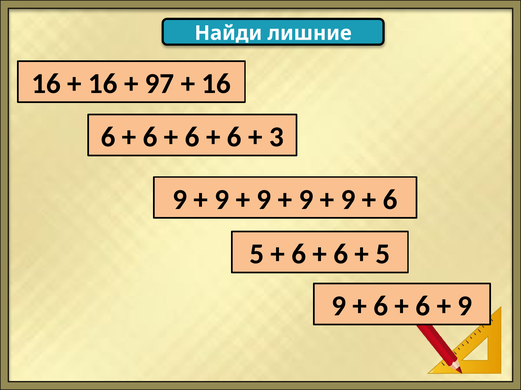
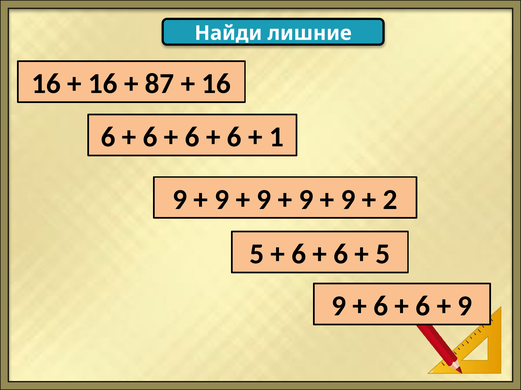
97: 97 -> 87 (160, 84)
3: 3 -> 1 (276, 137)
6: 6 -> 2 (390, 200)
